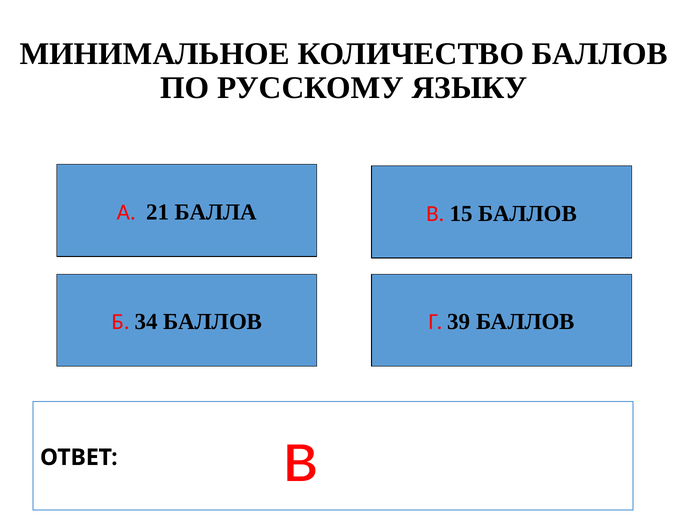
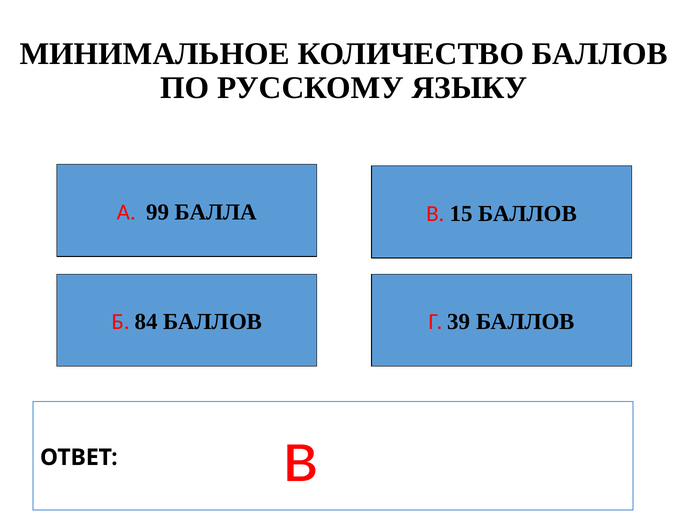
21: 21 -> 99 (158, 212)
34: 34 -> 84 (146, 322)
